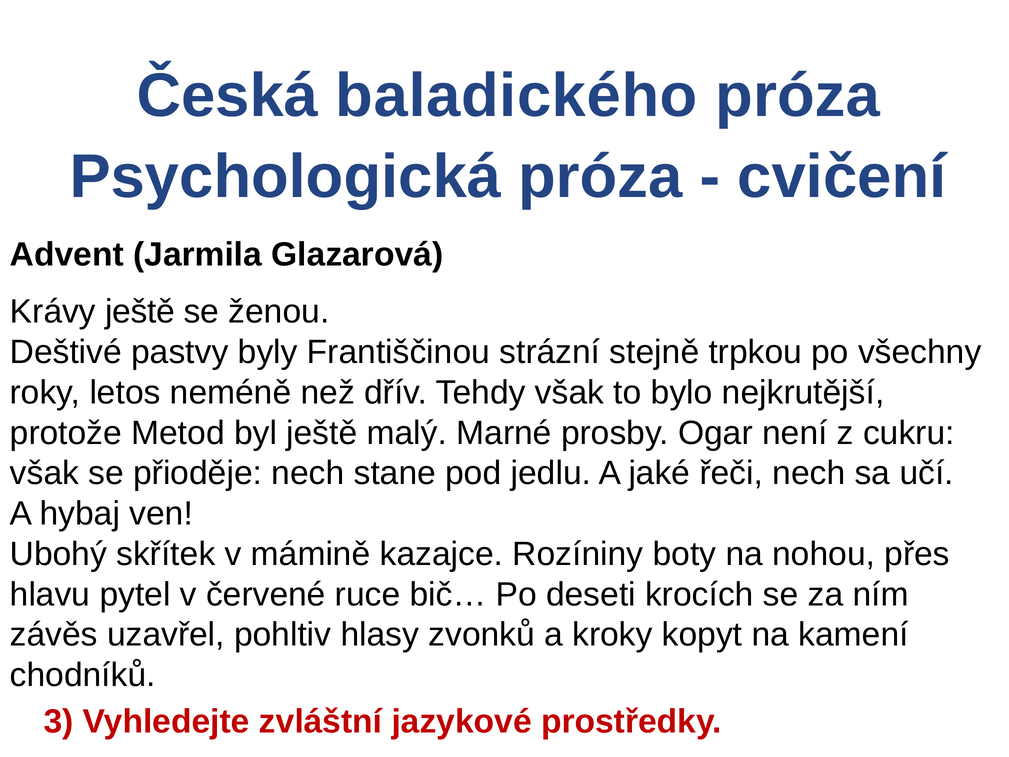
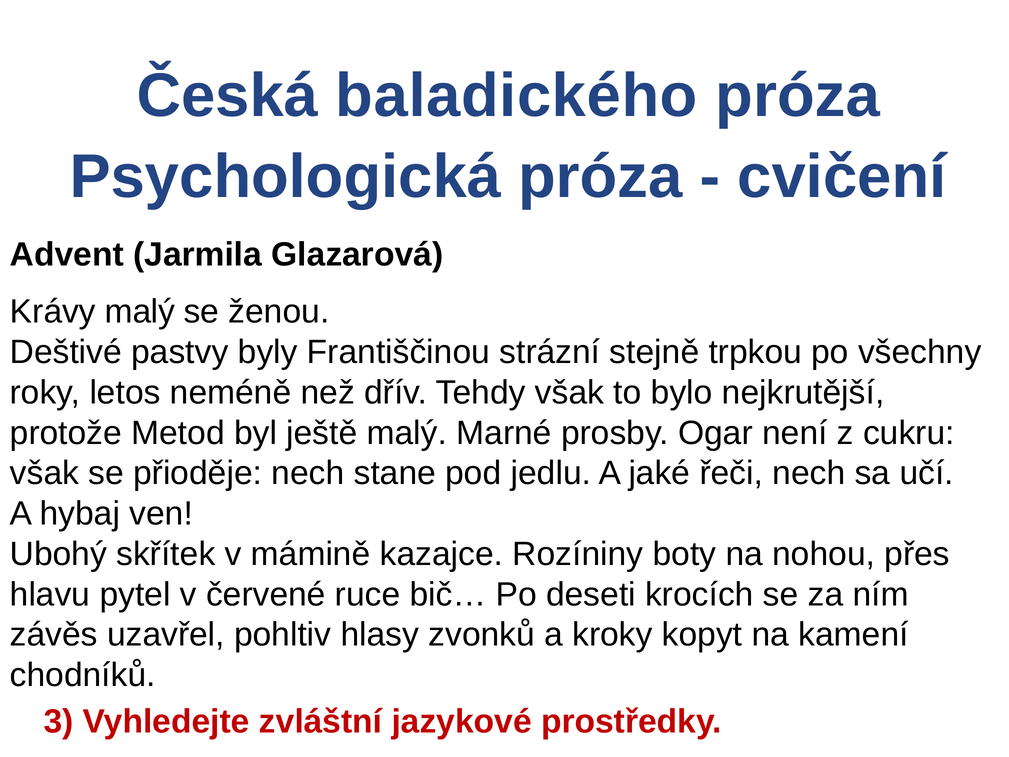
Krávy ještě: ještě -> malý (140, 312)
